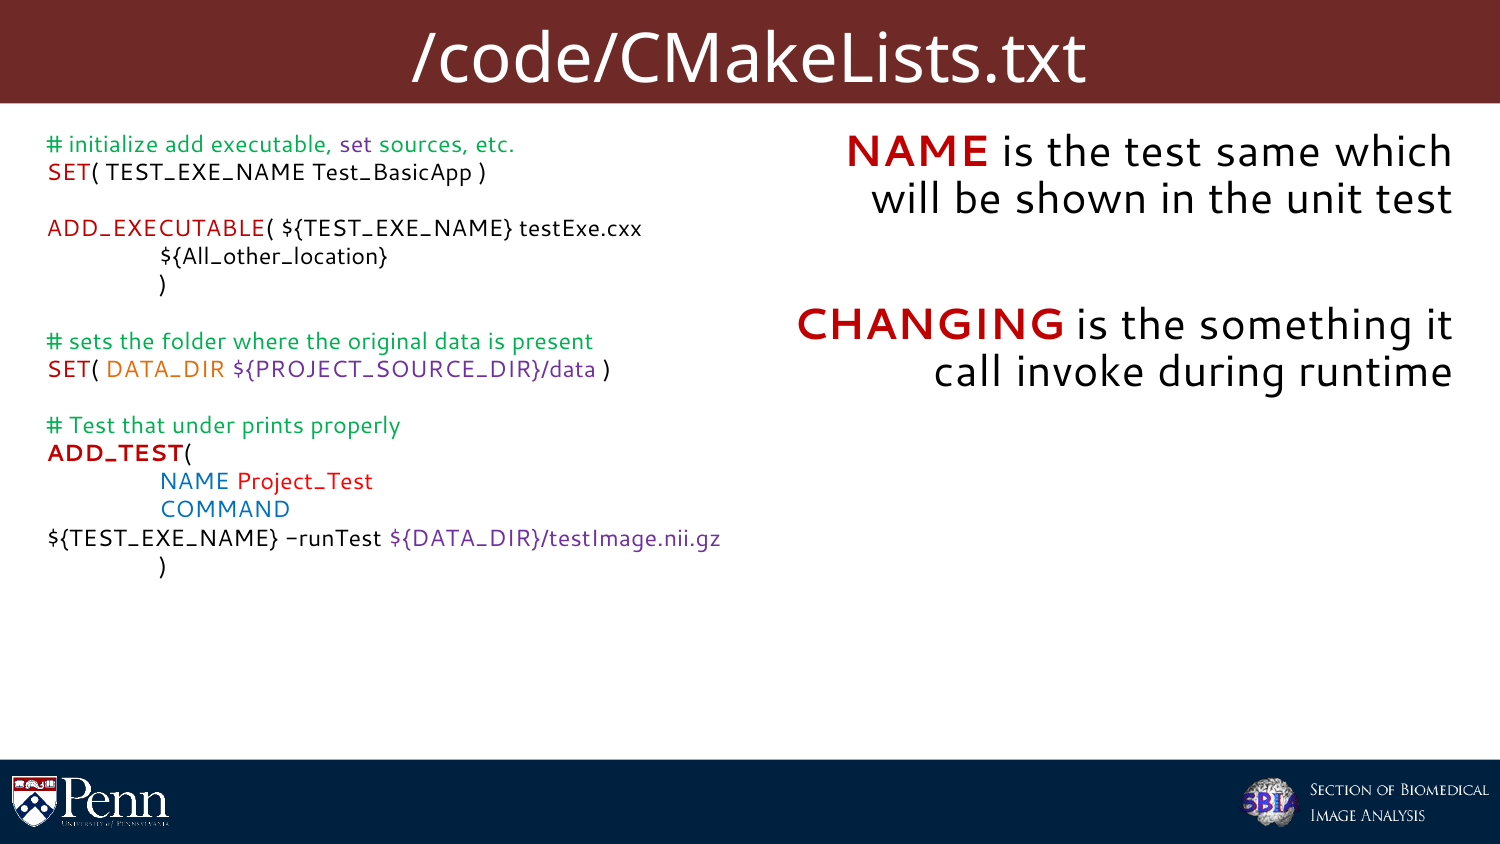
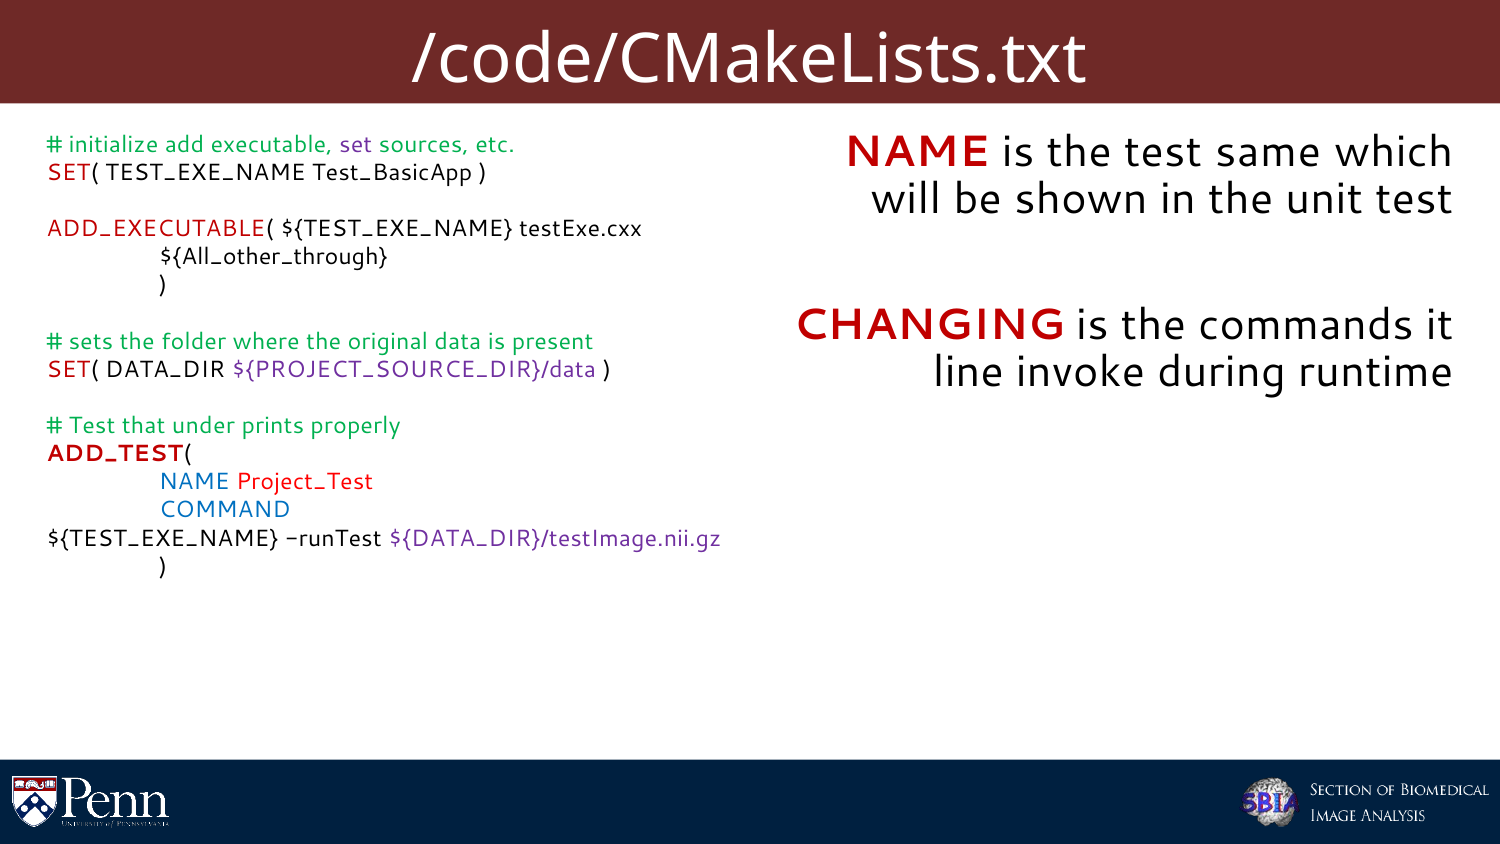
${All_other_location: ${All_other_location -> ${All_other_through (273, 257)
something: something -> commands (1306, 325)
call: call -> line (968, 372)
DATA_DIR colour: orange -> black (165, 369)
